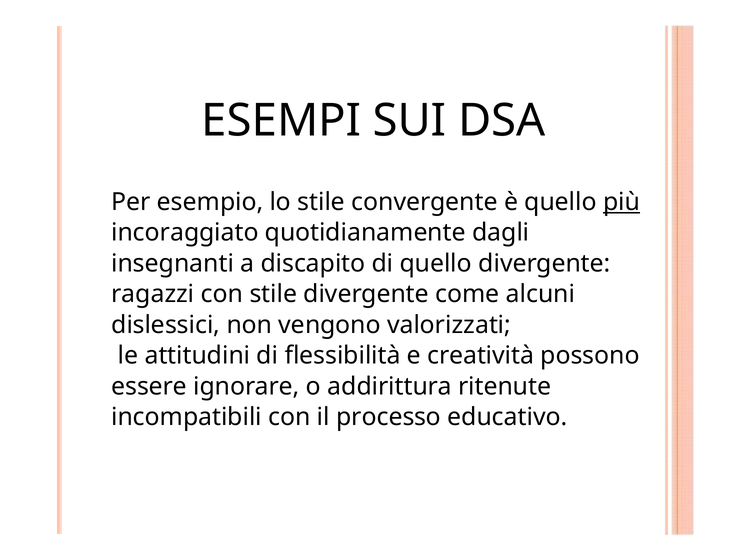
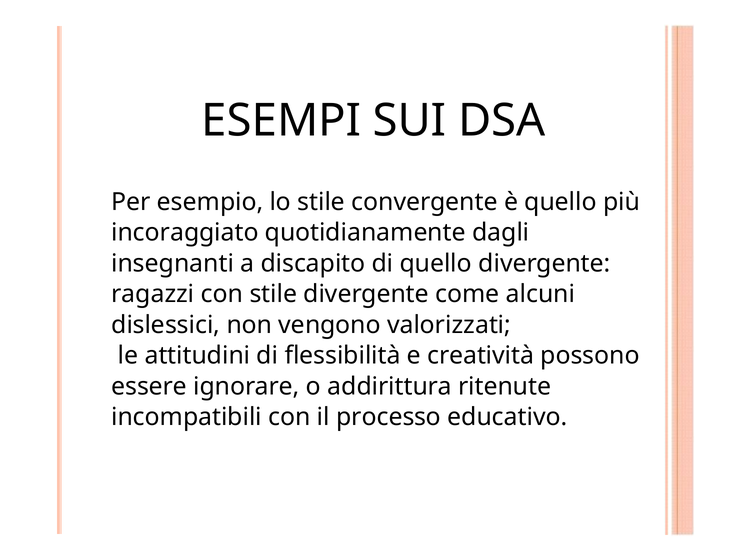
più underline: present -> none (621, 202)
